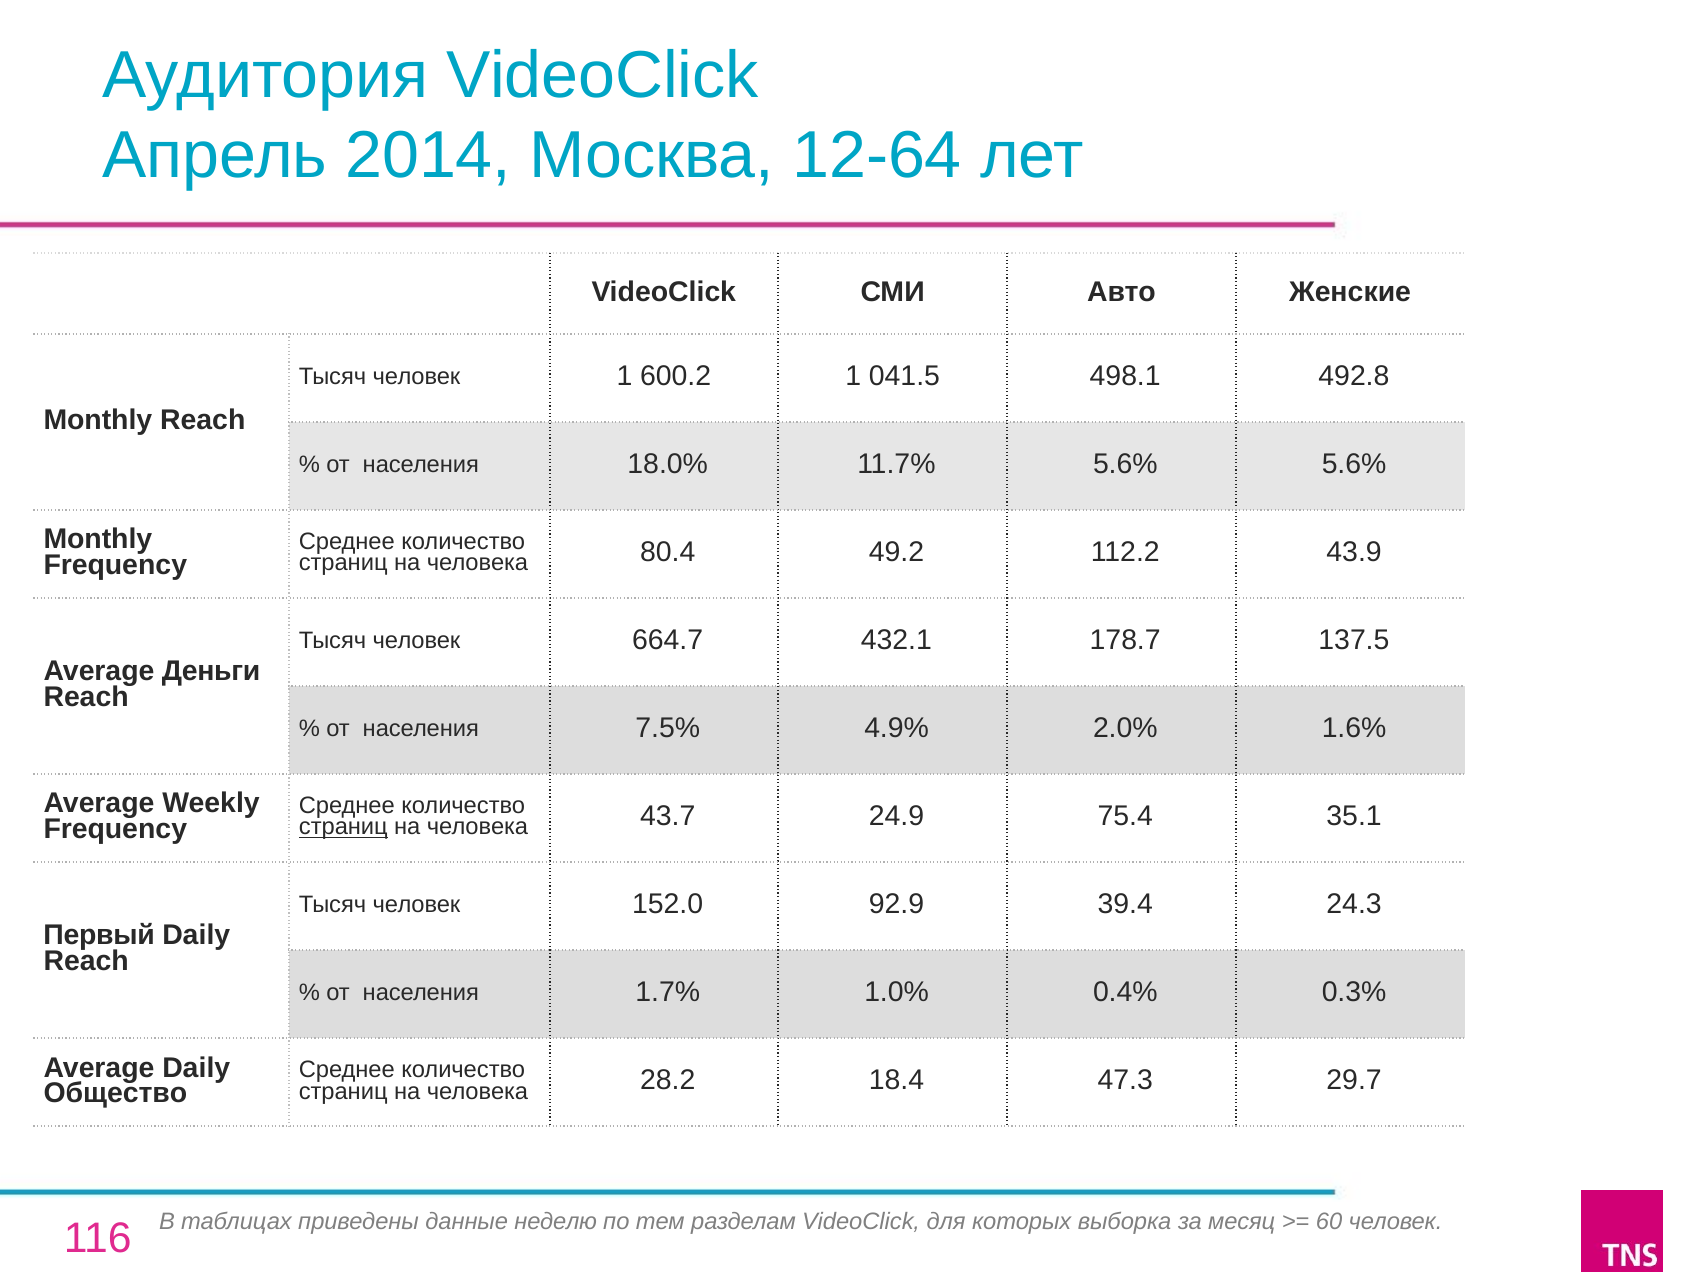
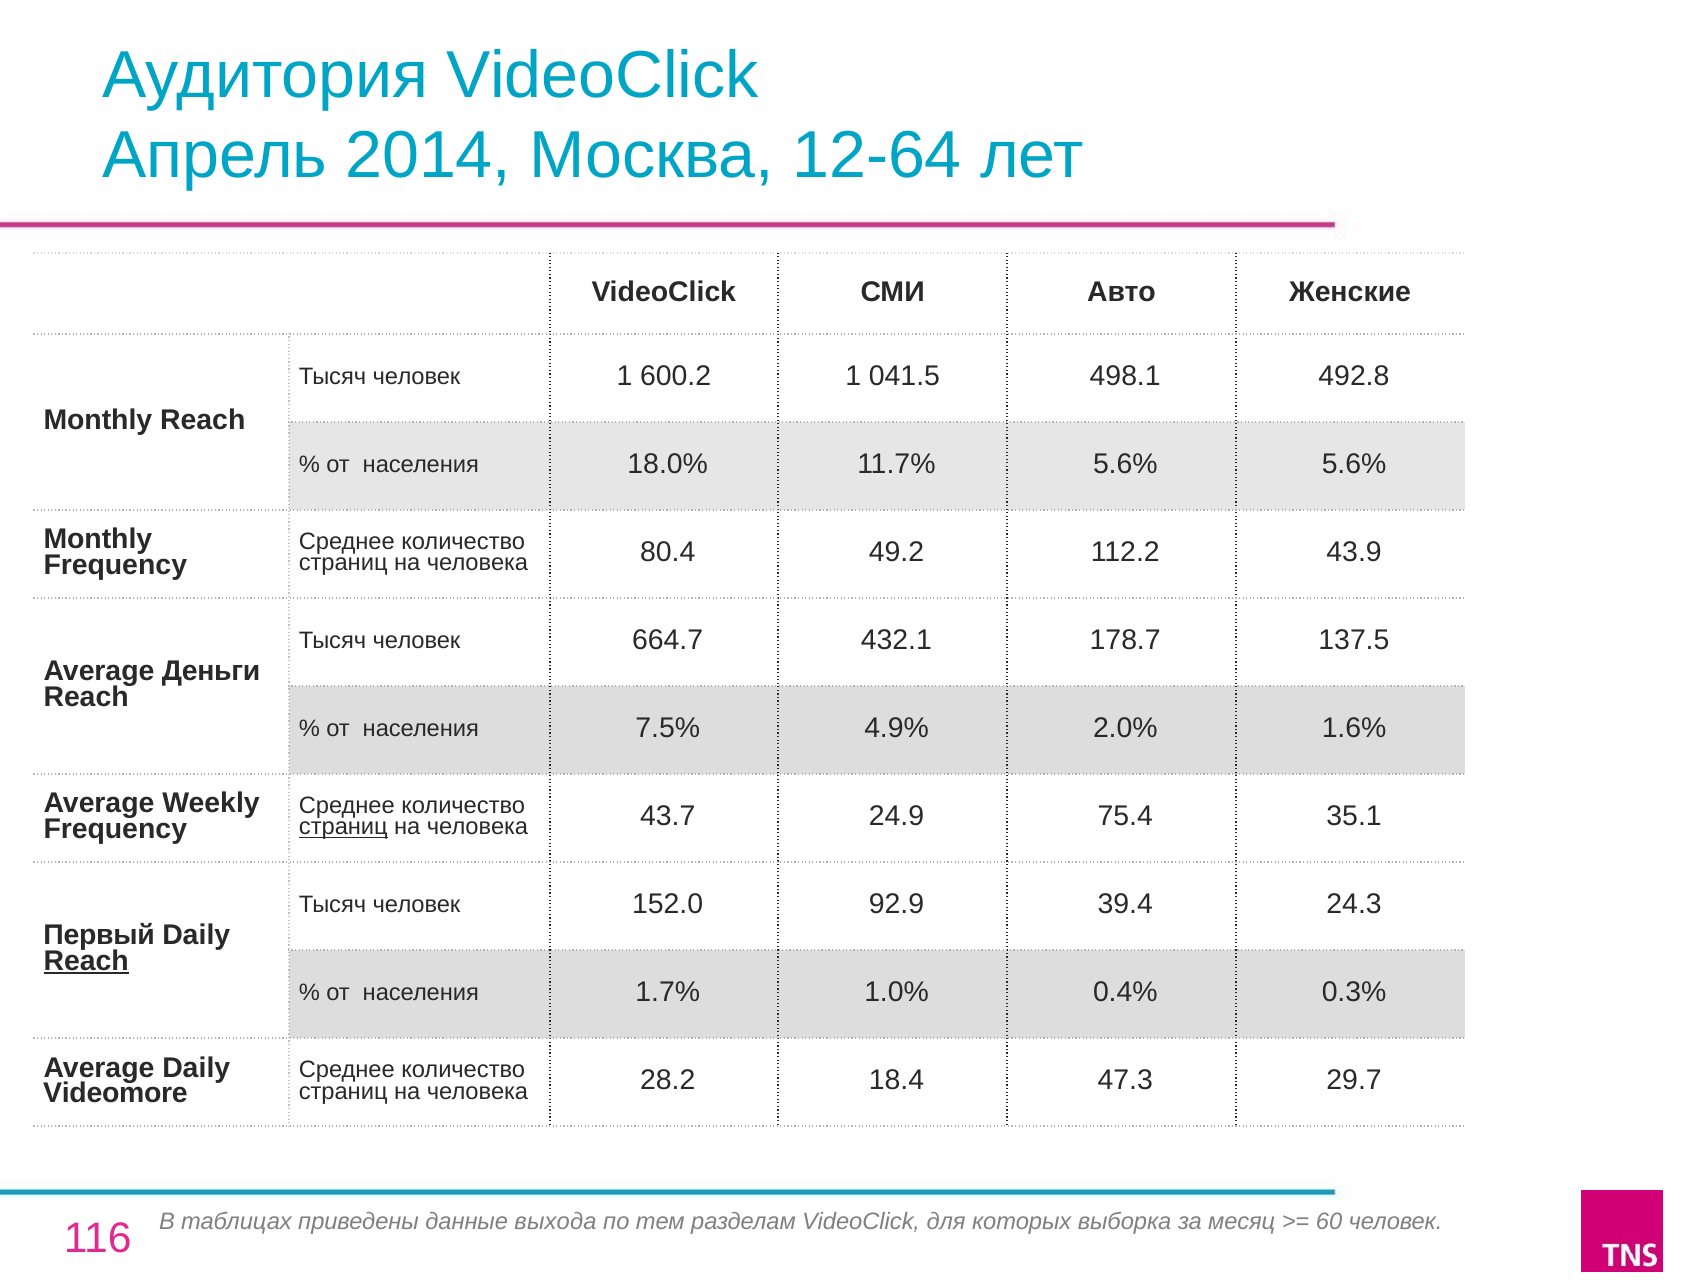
Reach underline: none -> present (86, 961)
Общество: Общество -> Videomore (115, 1093)
неделю: неделю -> выхода (556, 1222)
